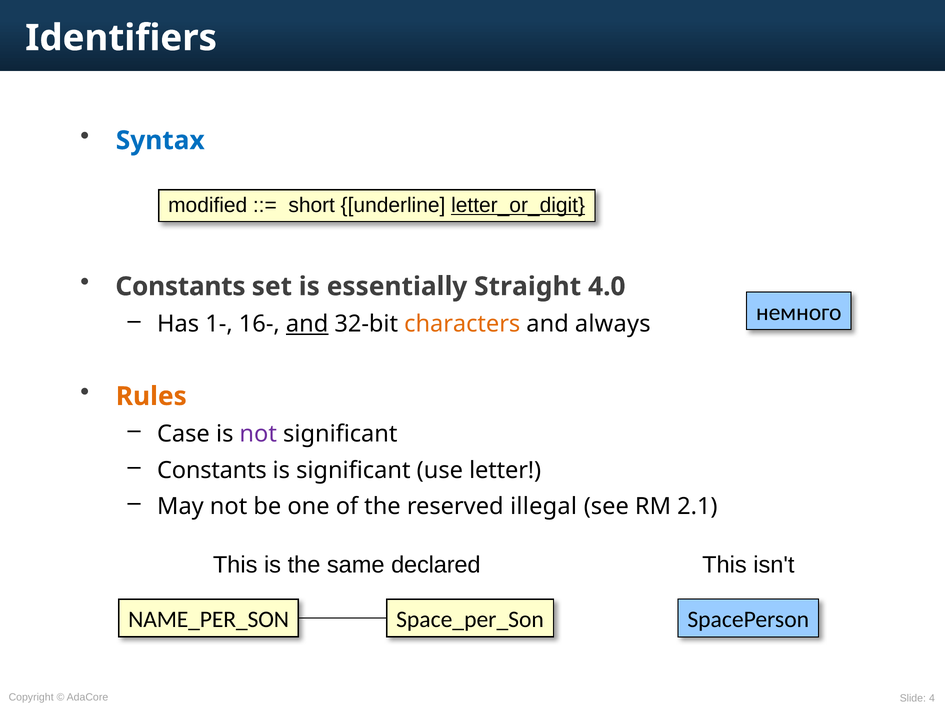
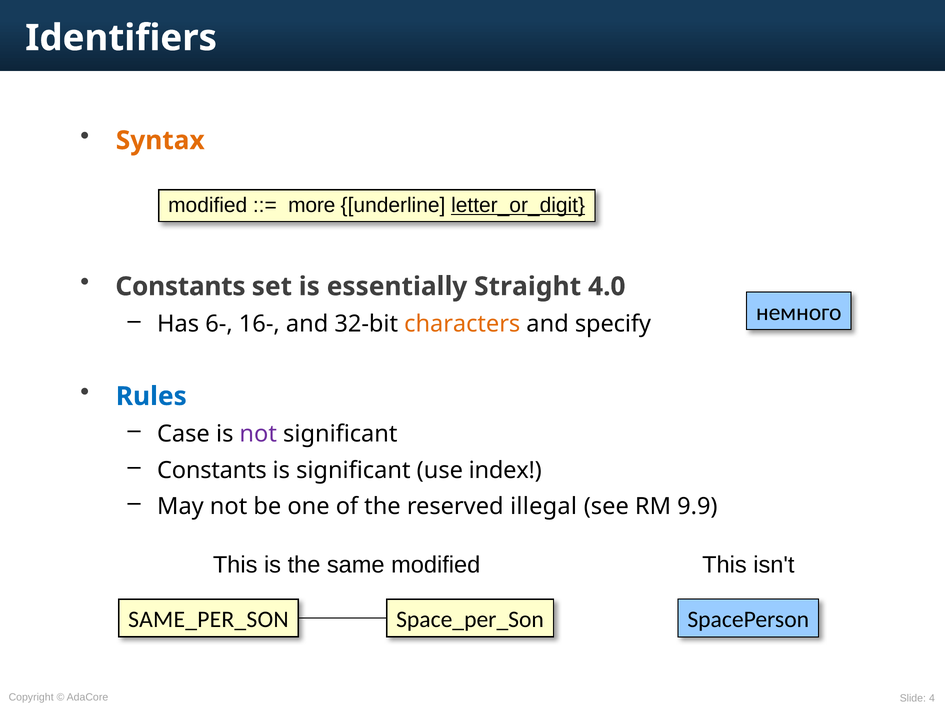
Syntax colour: blue -> orange (160, 140)
short: short -> more (312, 205)
1-: 1- -> 6- (219, 324)
and underline: present -> none (307, 324)
always: always -> specify (613, 324)
Rules colour: orange -> blue (151, 396)
letter: letter -> index (505, 470)
2.1: 2.1 -> 9.9 (697, 506)
same declared: declared -> modified (436, 565)
NAME_PER_SON: NAME_PER_SON -> SAME_PER_SON (208, 619)
